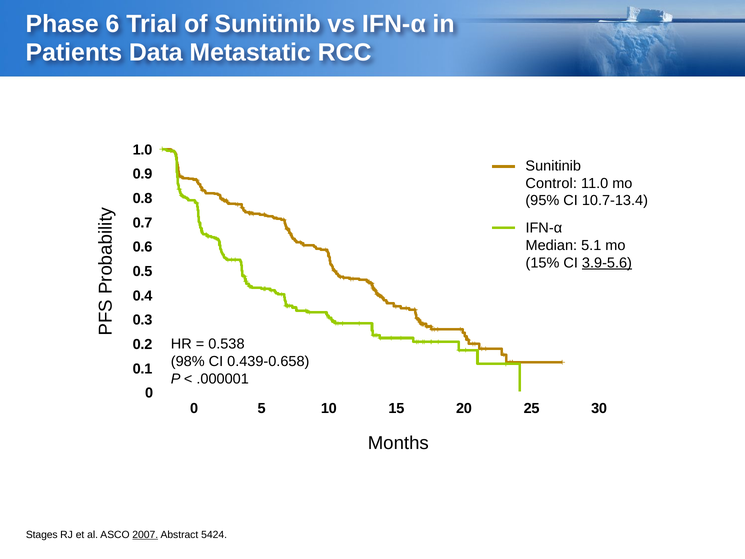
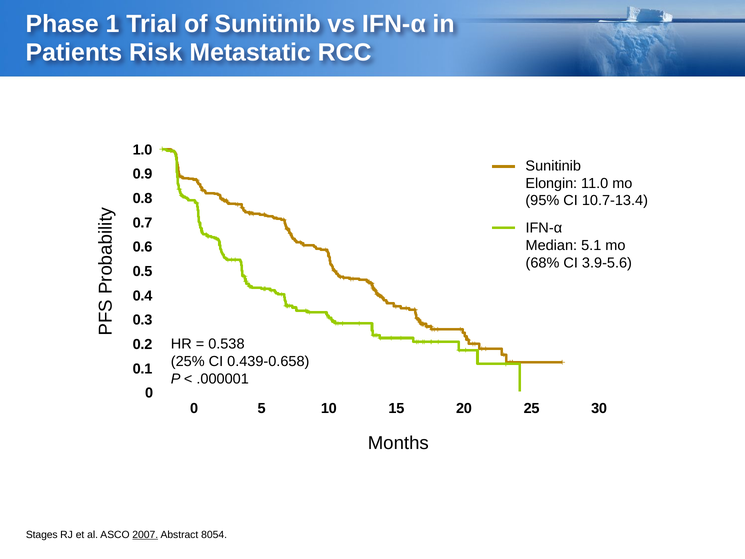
6: 6 -> 1 (112, 24)
Data: Data -> Risk (156, 52)
Control: Control -> Elongin (551, 183)
15%: 15% -> 68% (542, 263)
3.9-5.6 underline: present -> none (607, 263)
98%: 98% -> 25% (188, 361)
5424: 5424 -> 8054 (214, 535)
